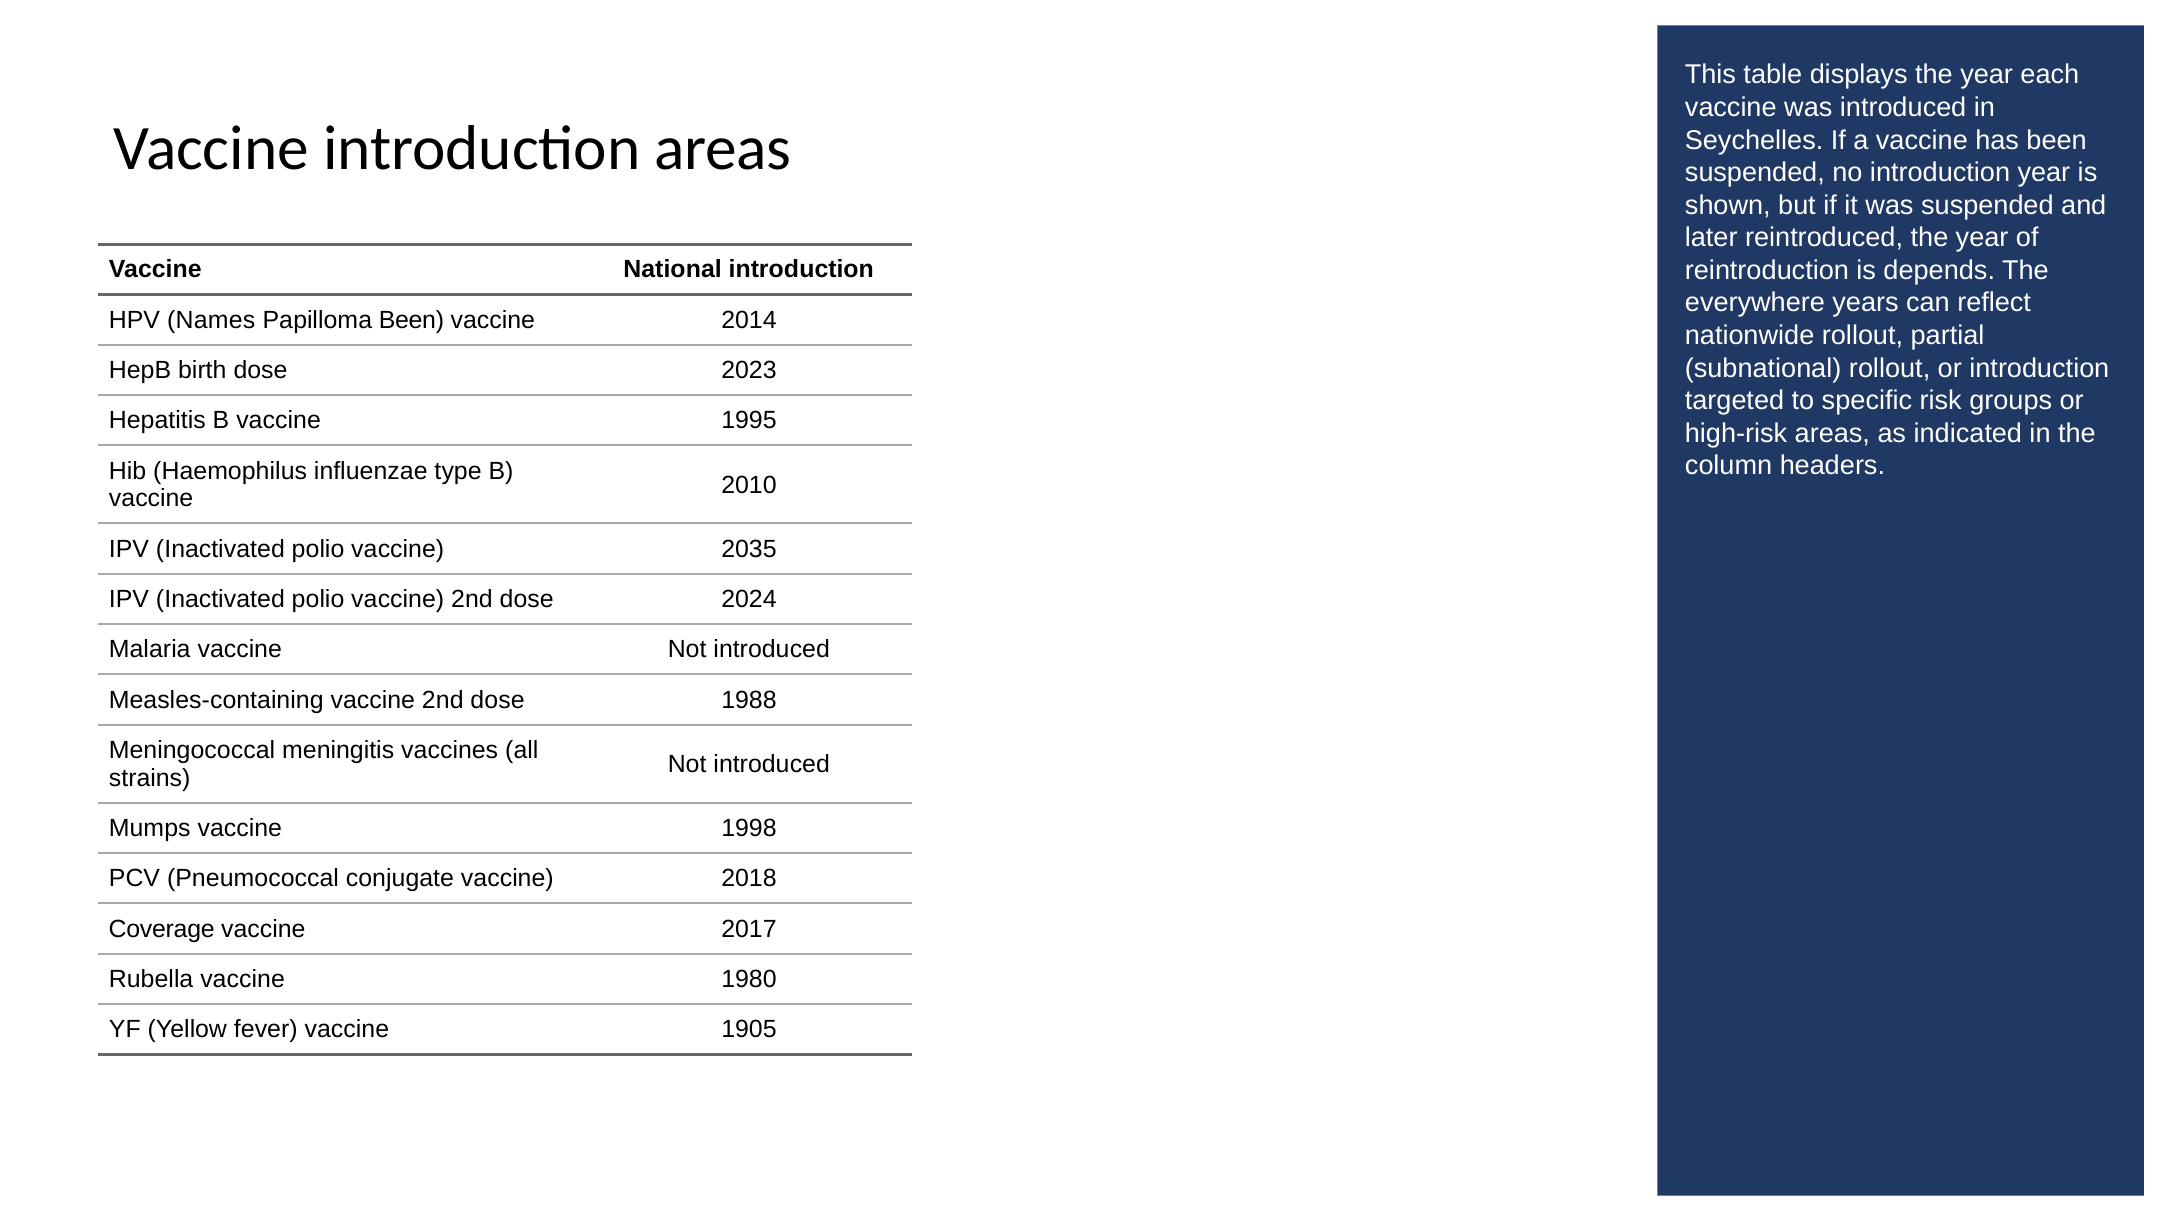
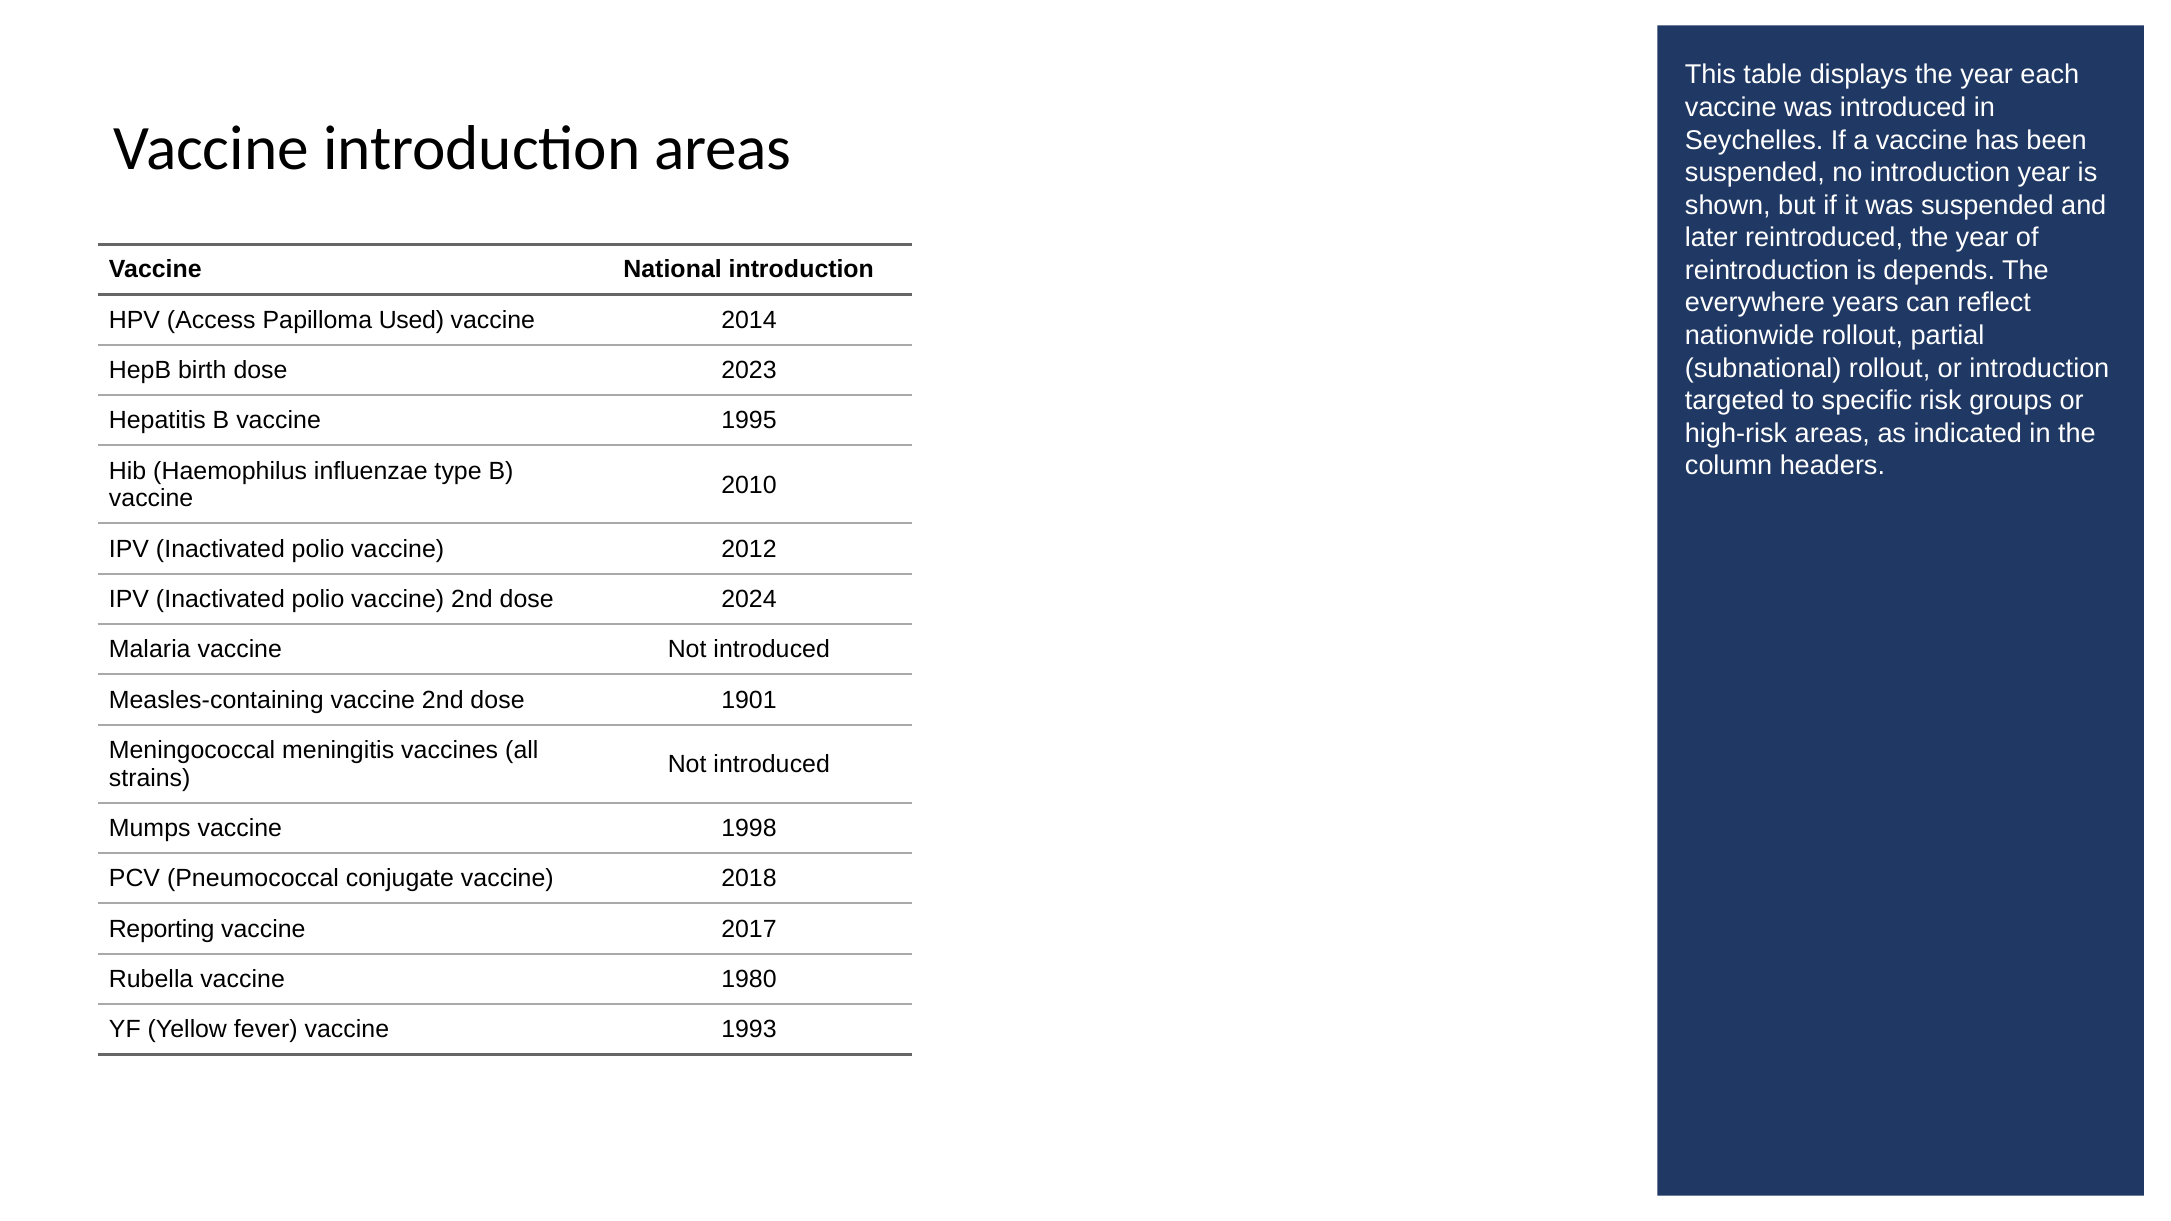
Names: Names -> Access (211, 320)
Papilloma Been: Been -> Used (411, 320)
2035: 2035 -> 2012 (749, 549)
1988: 1988 -> 1901 (749, 700)
Coverage: Coverage -> Reporting (162, 929)
1905: 1905 -> 1993 (749, 1030)
